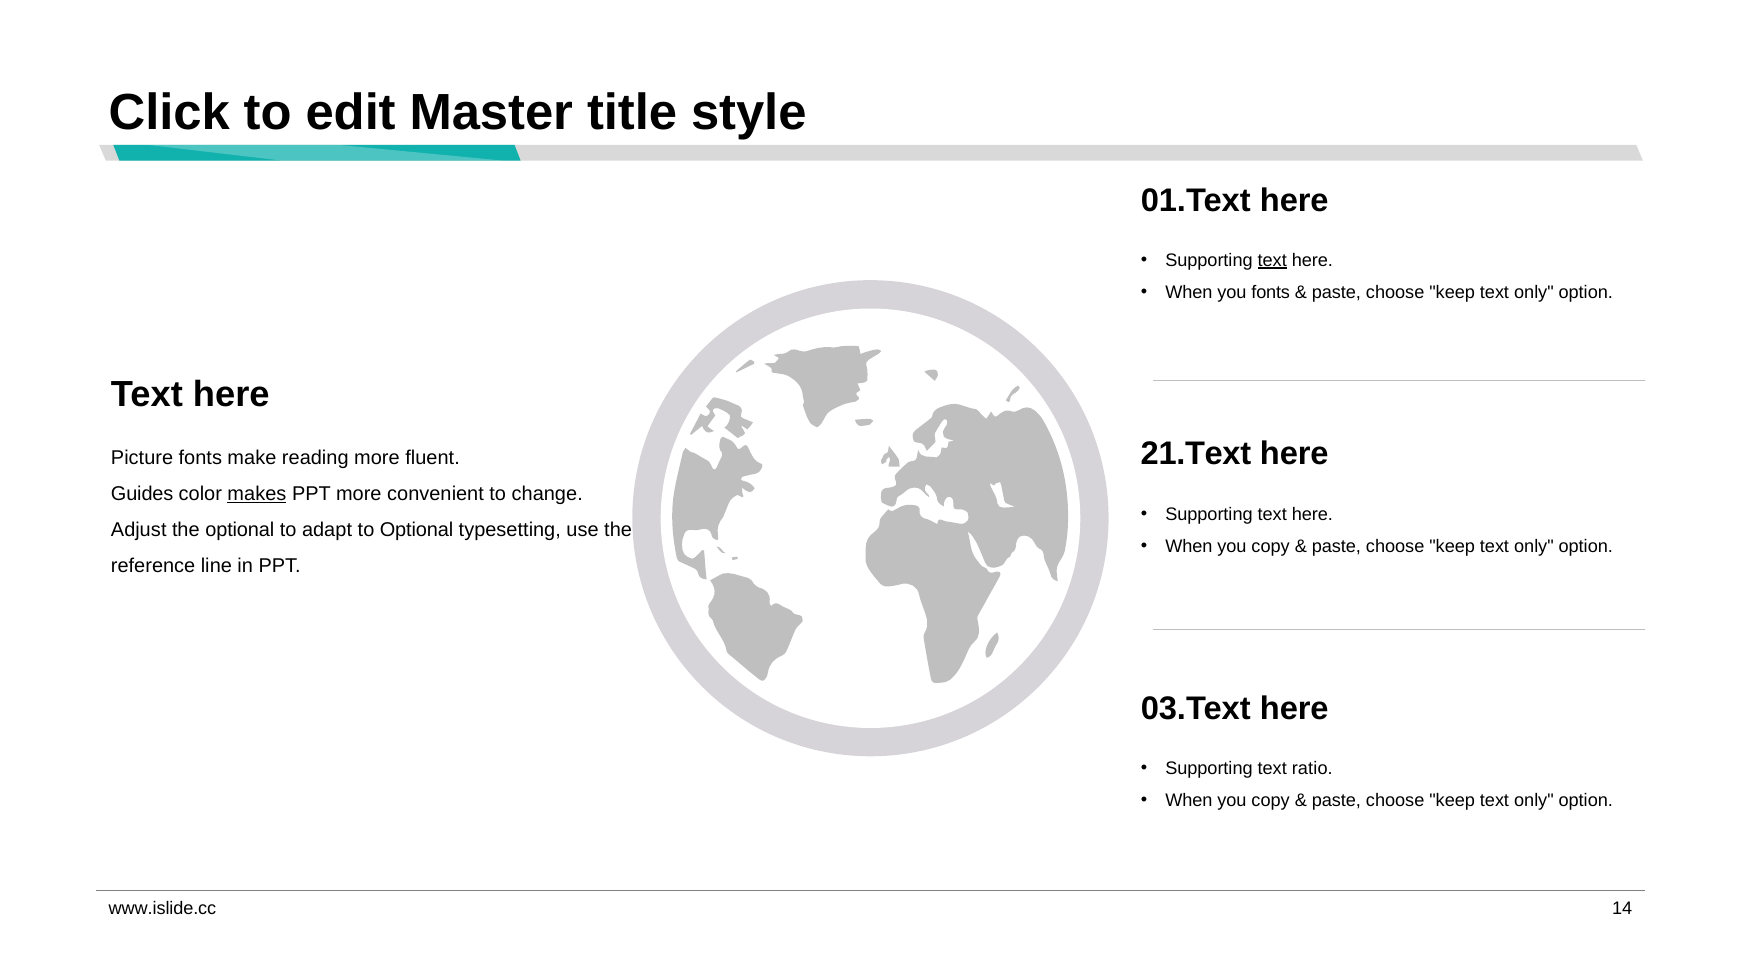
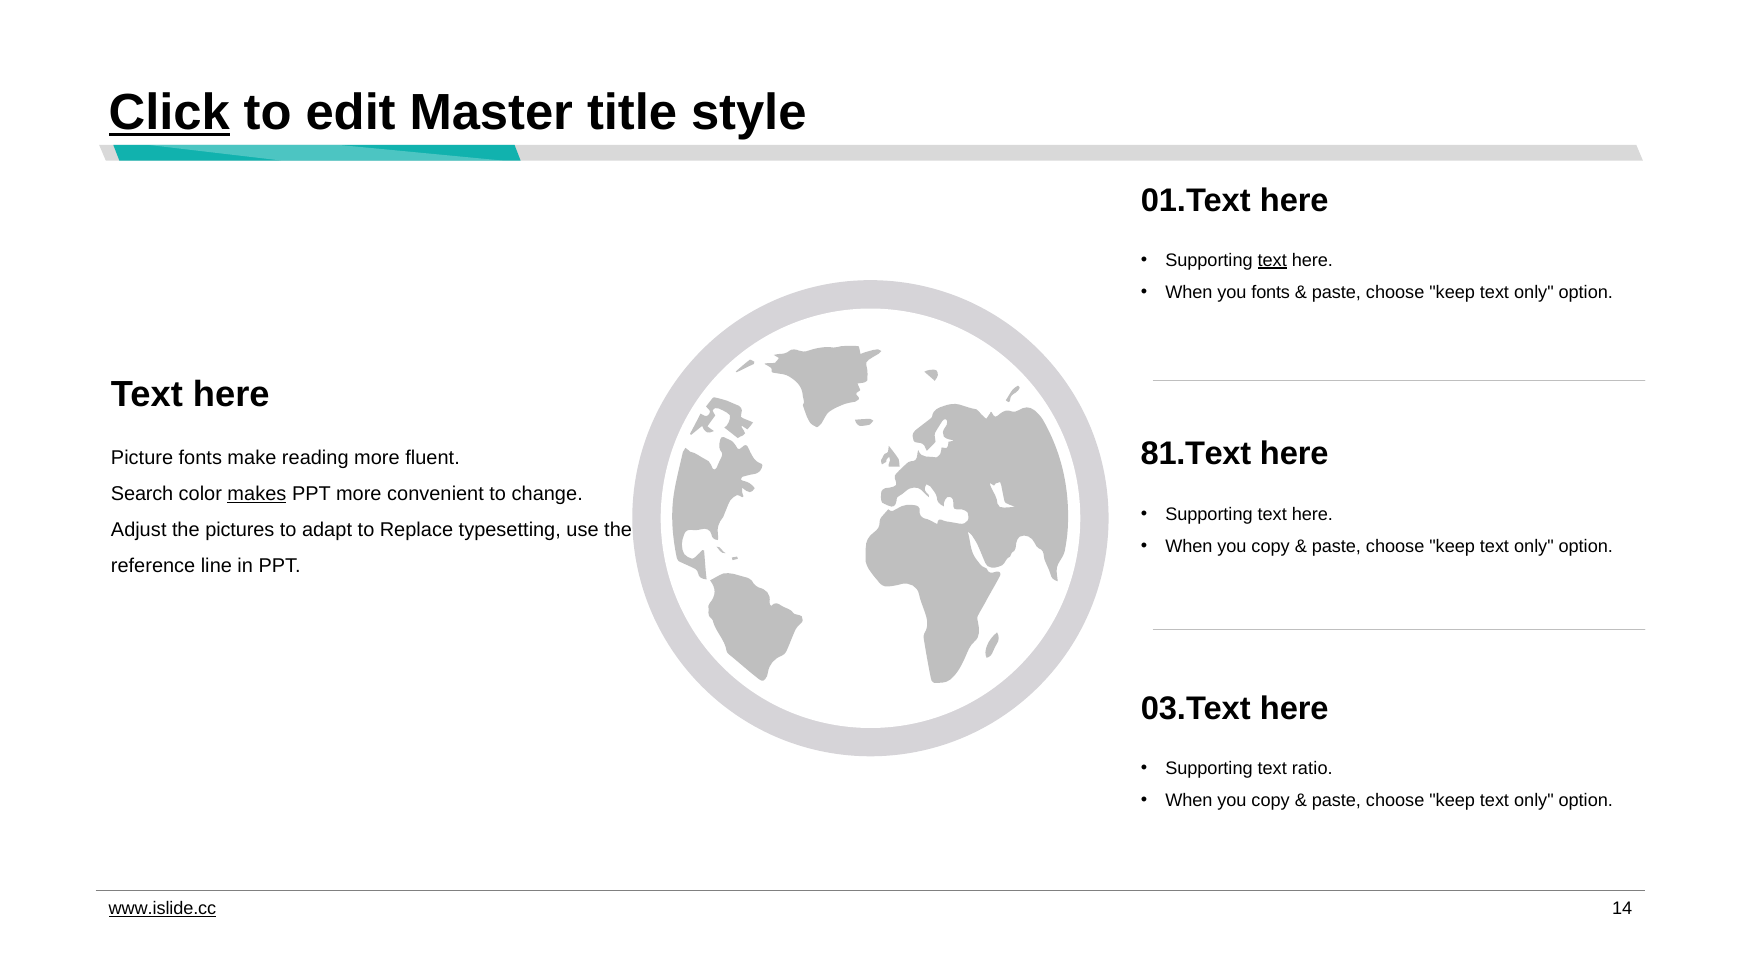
Click underline: none -> present (169, 113)
21.Text: 21.Text -> 81.Text (1196, 454)
Guides: Guides -> Search (142, 494)
the optional: optional -> pictures (240, 530)
to Optional: Optional -> Replace (416, 530)
www.islide.cc underline: none -> present (162, 909)
